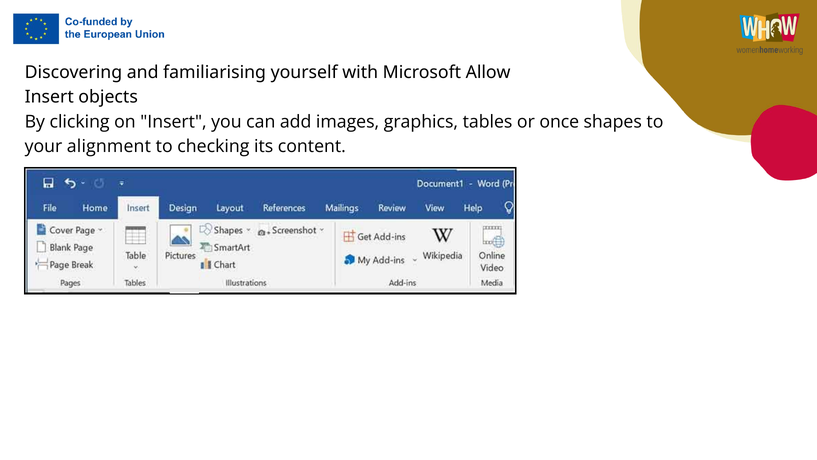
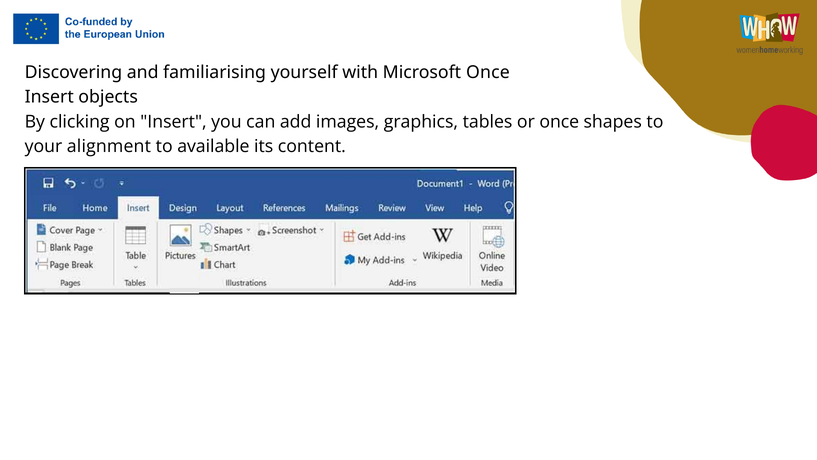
Microsoft Allow: Allow -> Once (488, 72)
checking: checking -> available (213, 146)
